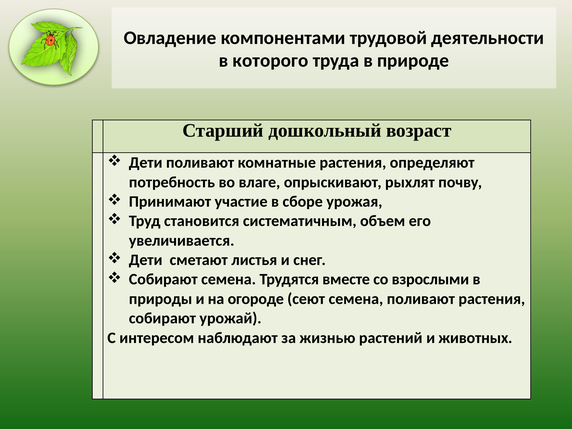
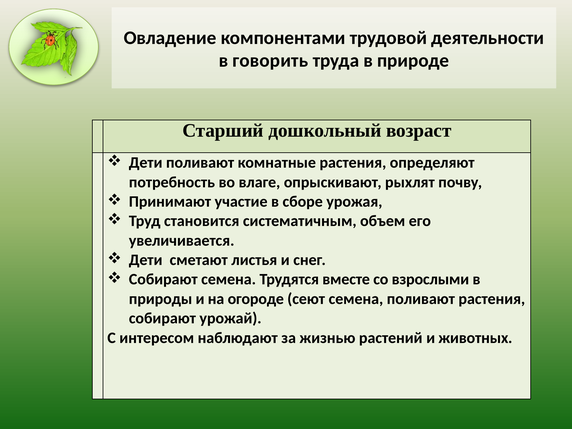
которого: которого -> говорить (270, 61)
